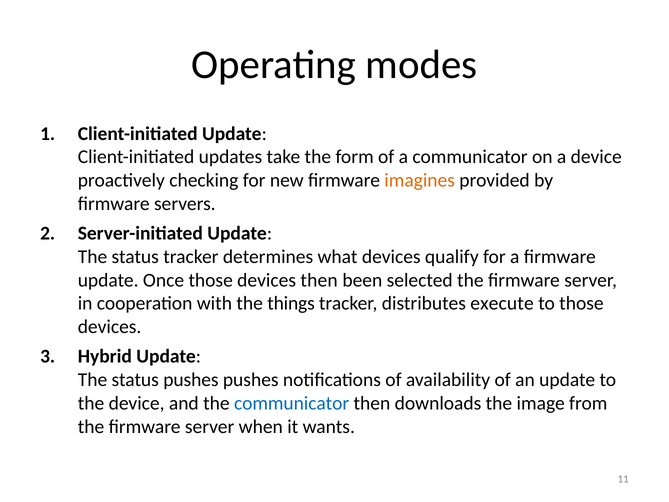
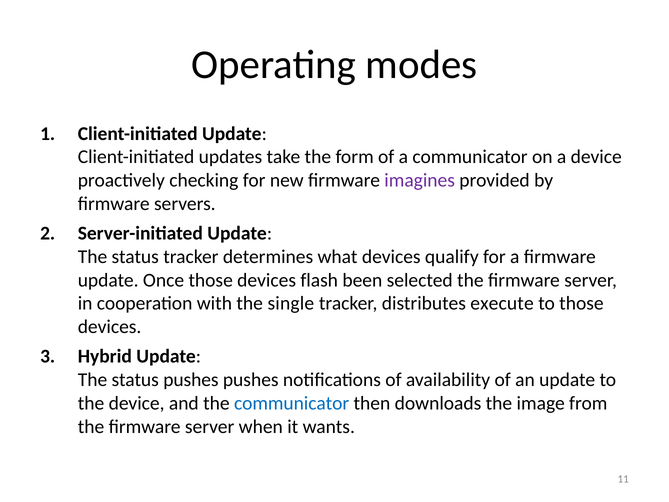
imagines colour: orange -> purple (420, 180)
devices then: then -> flash (319, 280)
things: things -> single (291, 303)
